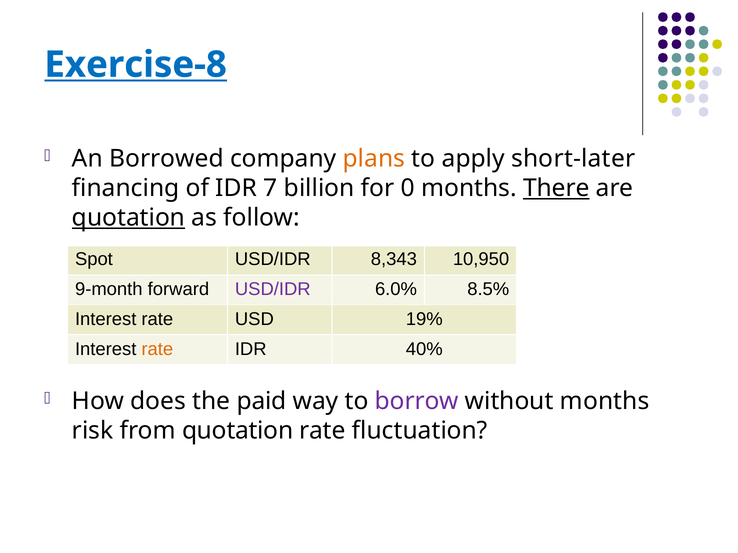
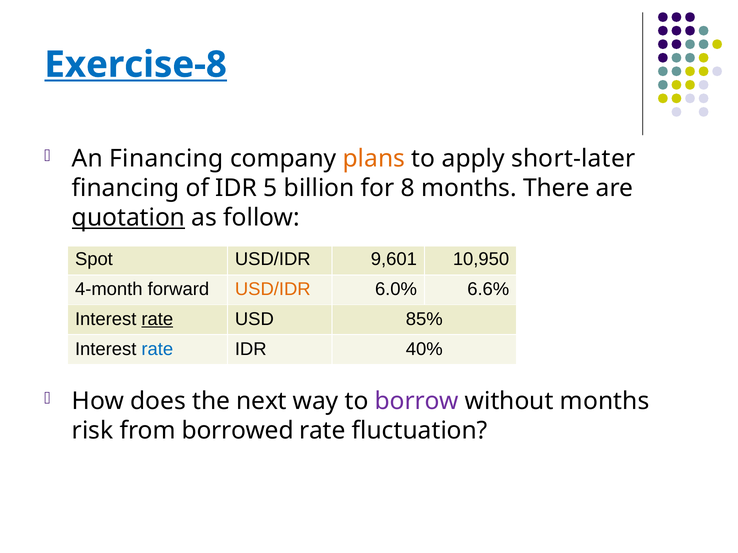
An Borrowed: Borrowed -> Financing (166, 159)
7: 7 -> 5 (270, 188)
0: 0 -> 8 (408, 188)
There underline: present -> none (556, 188)
8,343: 8,343 -> 9,601 (394, 260)
9-month: 9-month -> 4-month (109, 289)
USD/IDR colour: purple -> orange (273, 289)
8.5%: 8.5% -> 6.6% (488, 289)
rate underline: none -> present (157, 319)
19%: 19% -> 85% (424, 319)
rate colour: orange -> blue (157, 349)
paid: paid -> next (262, 402)
from quotation: quotation -> borrowed (238, 431)
